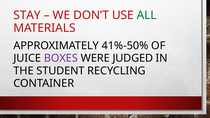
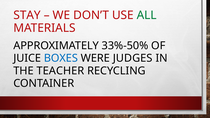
41%-50%: 41%-50% -> 33%-50% (125, 46)
BOXES colour: purple -> blue (61, 58)
JUDGED: JUDGED -> JUDGES (133, 58)
STUDENT: STUDENT -> TEACHER (60, 71)
